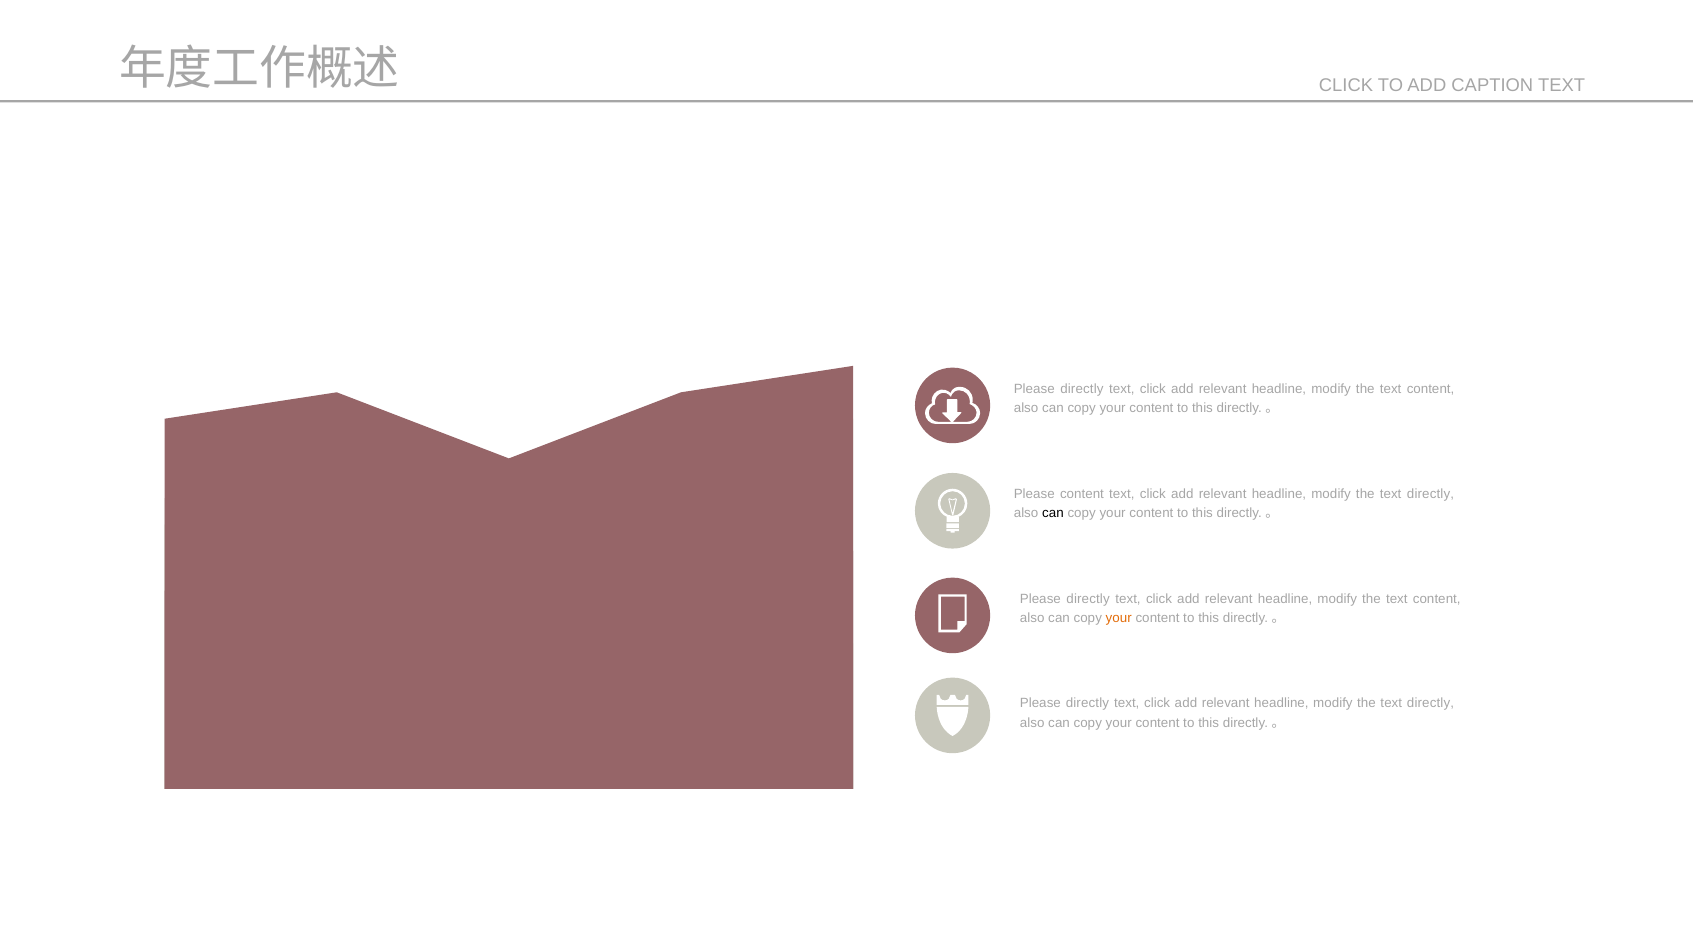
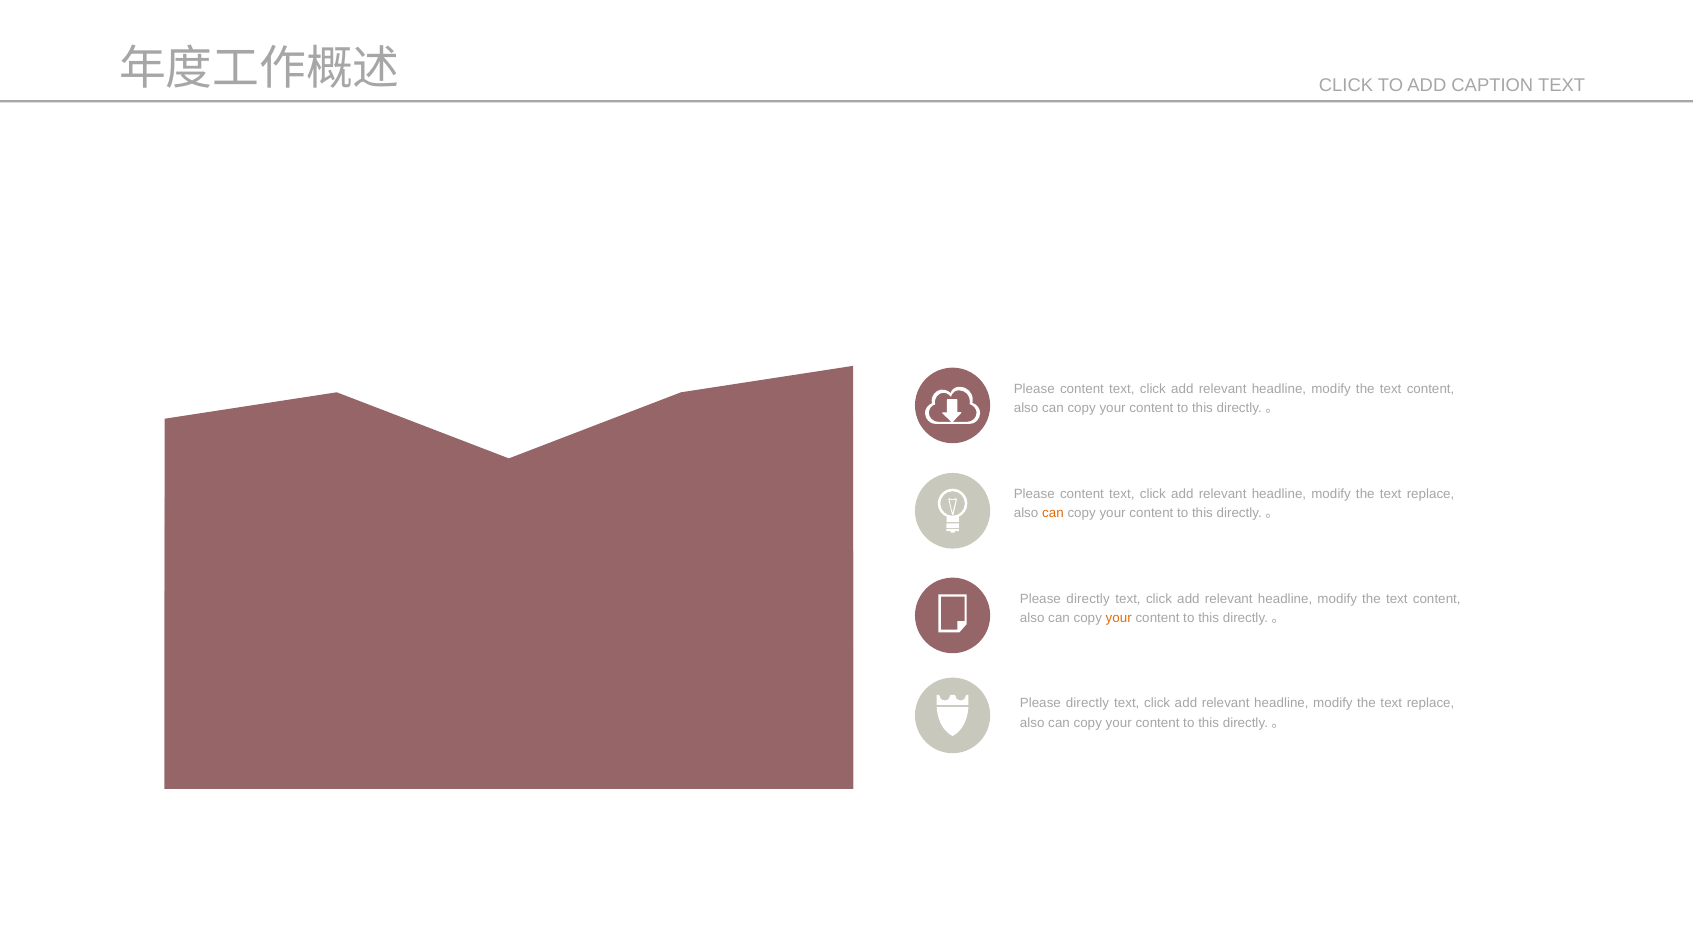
directly: directly -> content (1082, 389)
directly: directly -> replace (1431, 494)
can colour: black -> orange (1053, 513)
directly: directly -> replace (1431, 704)
